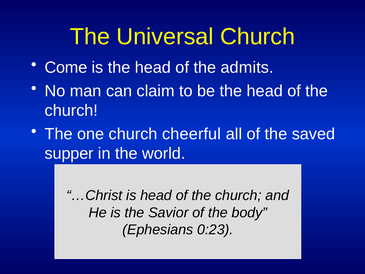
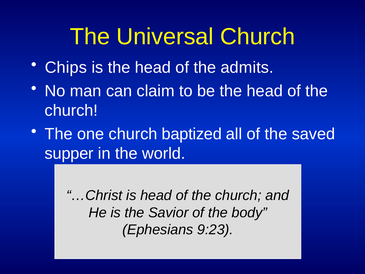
Come: Come -> Chips (66, 67)
cheerful: cheerful -> baptized (192, 134)
0:23: 0:23 -> 9:23 (215, 229)
